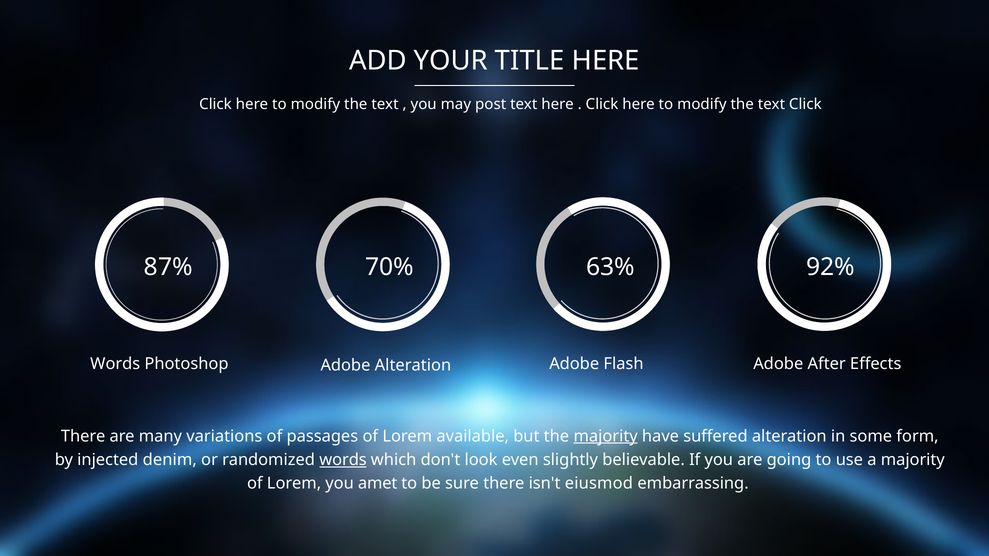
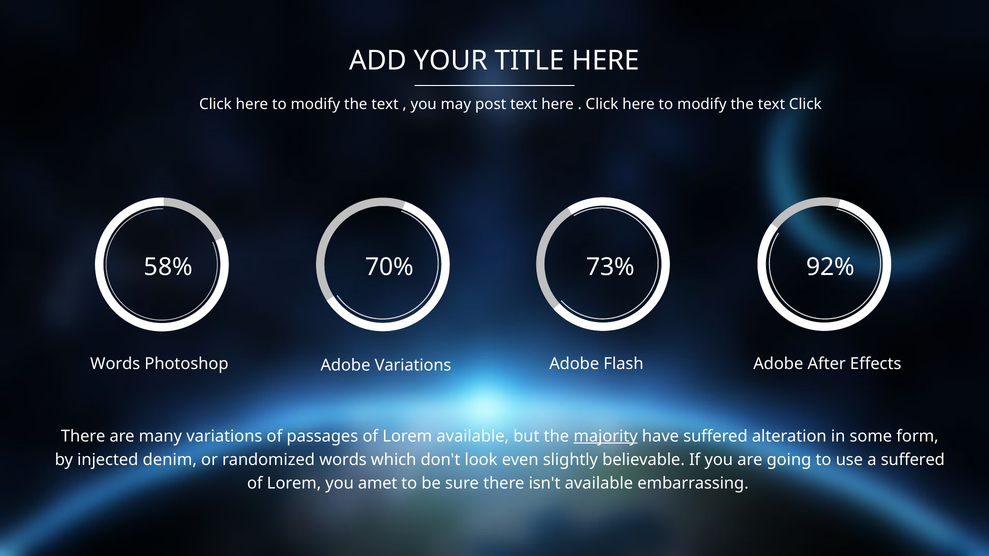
87%: 87% -> 58% (168, 267)
63%: 63% -> 73% (610, 267)
Adobe Alteration: Alteration -> Variations (413, 366)
words underline: present -> none (343, 460)
a majority: majority -> suffered (913, 460)
isn't eiusmod: eiusmod -> available (599, 484)
